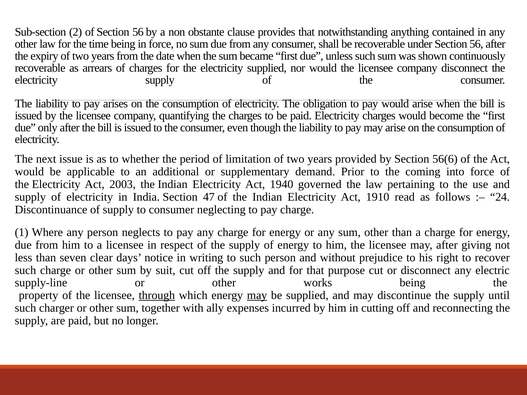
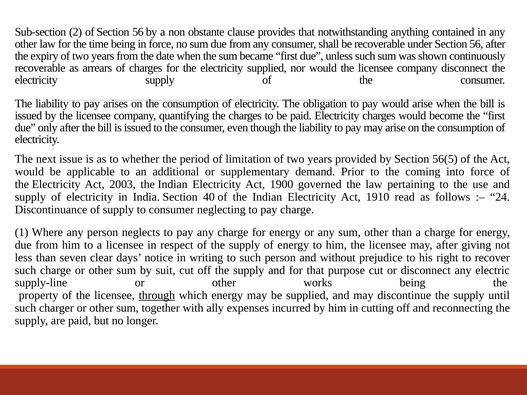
56(6: 56(6 -> 56(5 (445, 159)
1940: 1940 -> 1900 (282, 184)
47: 47 -> 40 (209, 197)
may underline: present -> none (257, 296)
